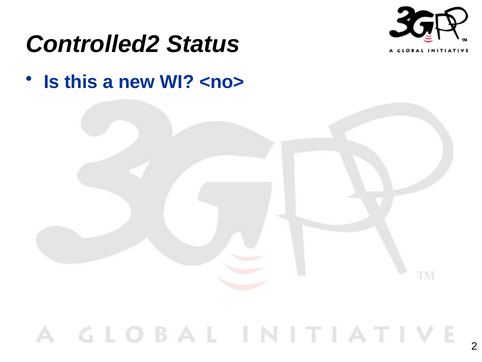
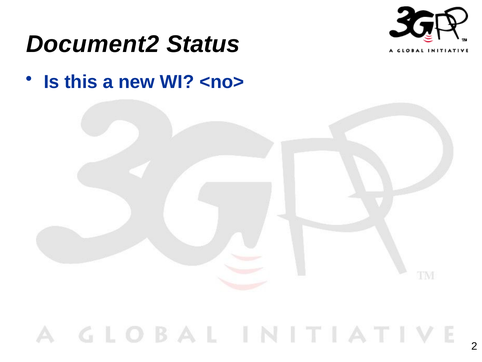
Controlled2: Controlled2 -> Document2 (93, 44)
